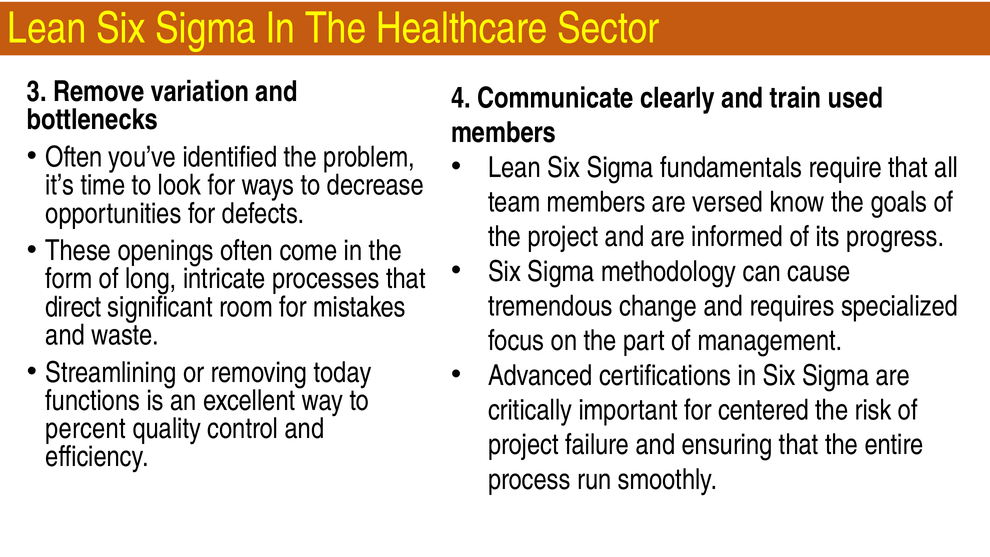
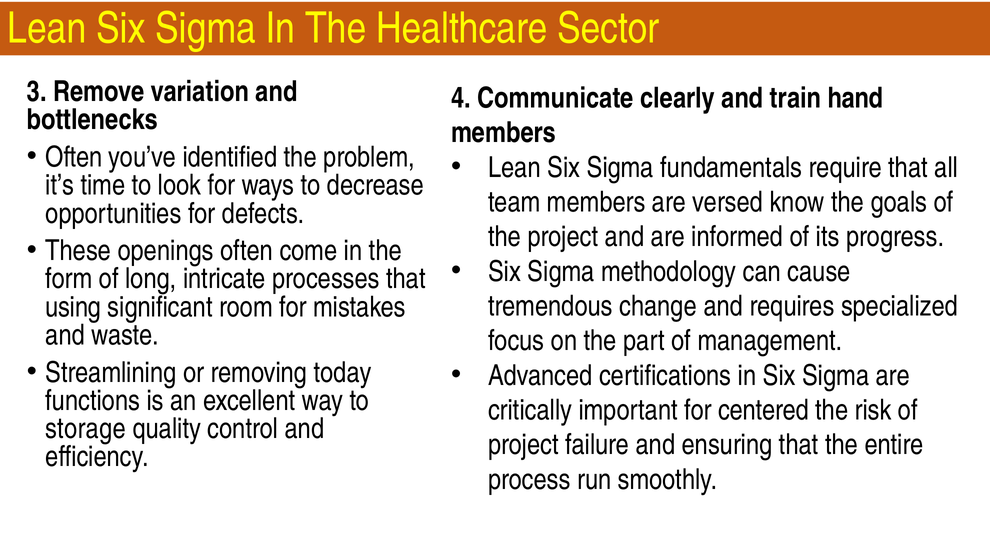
used: used -> hand (856, 98)
direct: direct -> using (73, 307)
percent: percent -> storage (86, 429)
